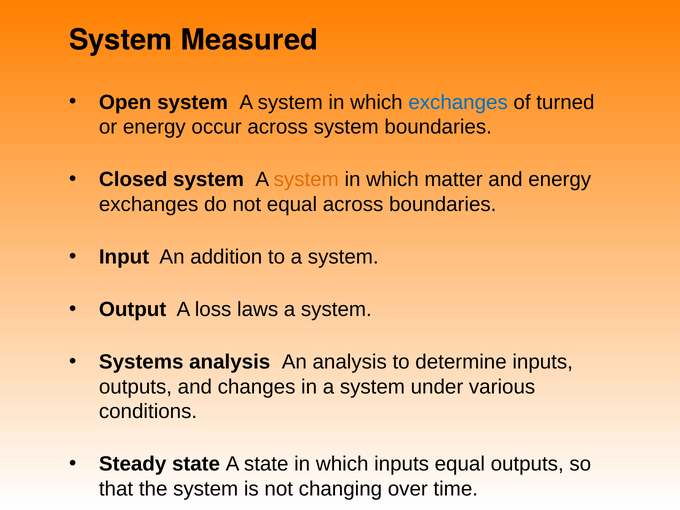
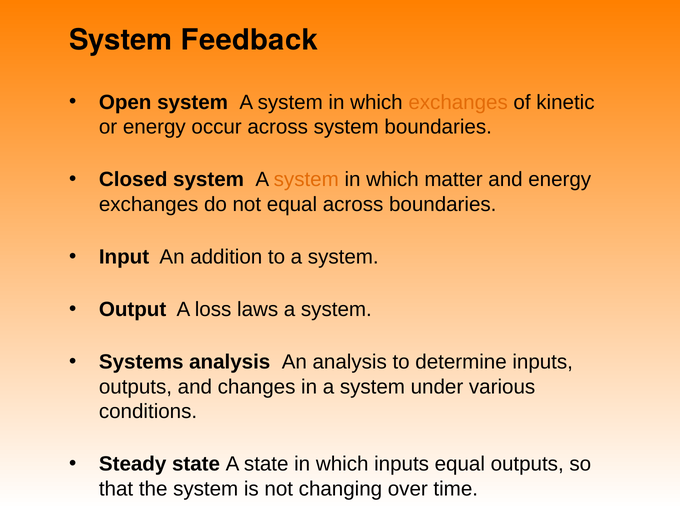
Measured: Measured -> Feedback (249, 40)
exchanges colour: blue -> orange (458, 102)
turned: turned -> kinetic (565, 102)
